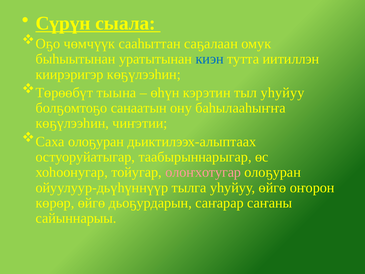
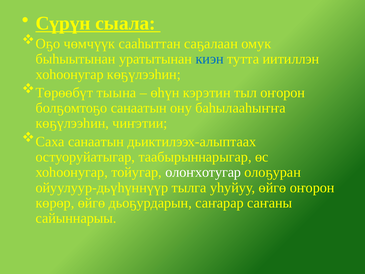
киирэригэр: киирэригэр -> хоһоонугар (70, 74)
тыл уһуйуу: уһуйуу -> оҥорон (283, 93)
Саха олоҕуран: олоҕуран -> санаатын (96, 141)
олоҥхотугар colour: pink -> white (203, 172)
